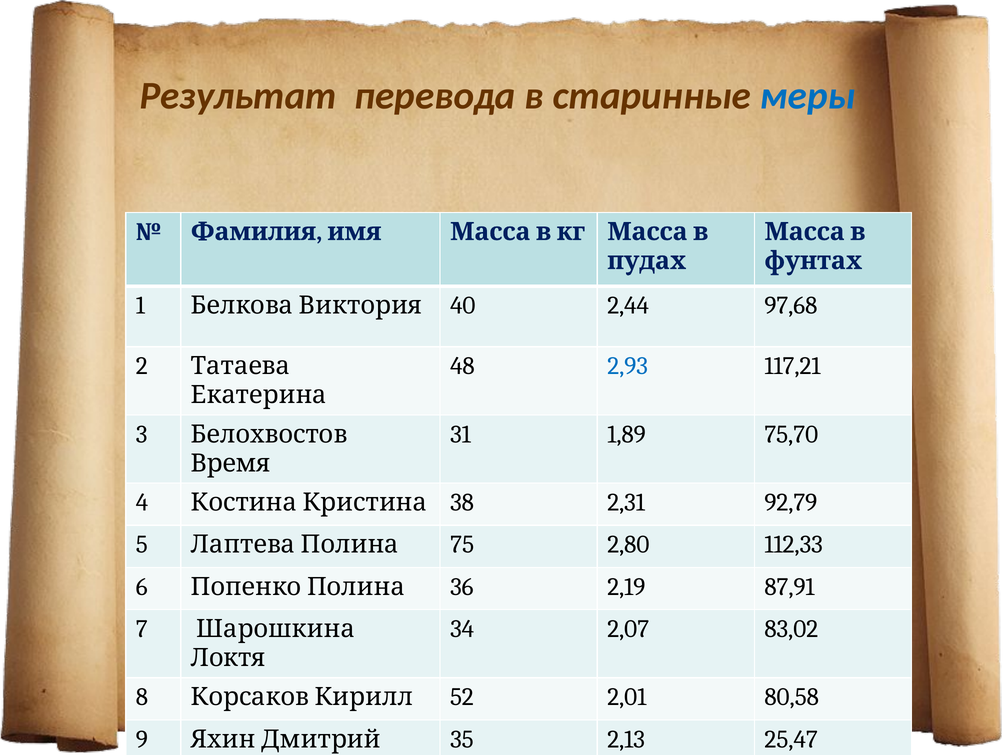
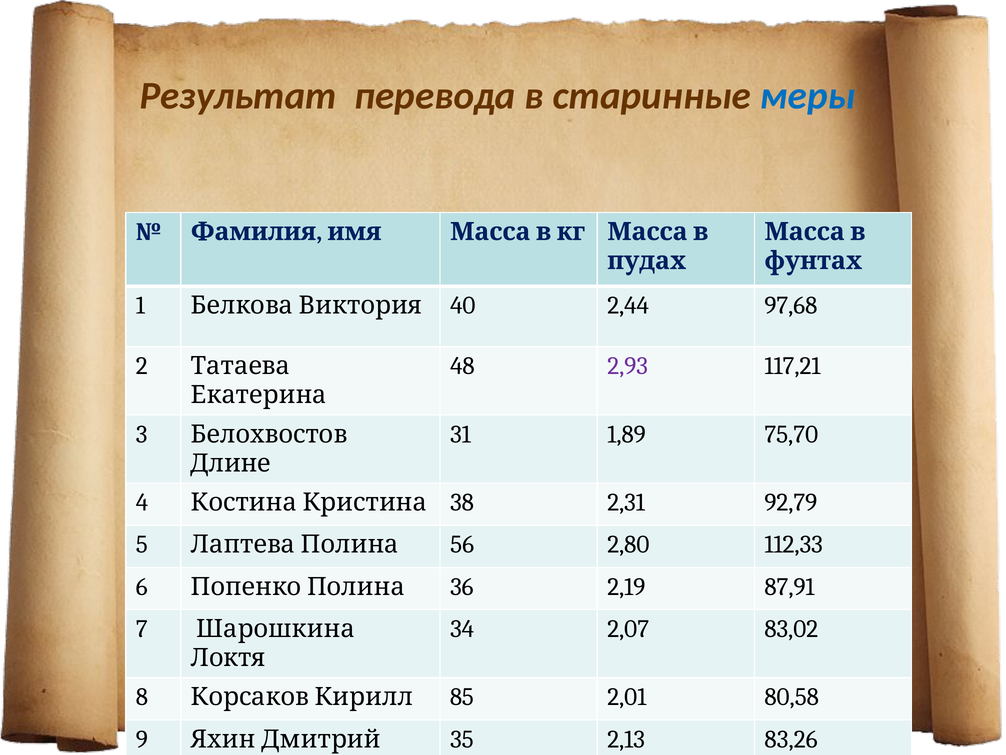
2,93 colour: blue -> purple (628, 366)
Время: Время -> Длине (231, 463)
75: 75 -> 56 (462, 544)
52: 52 -> 85 (462, 697)
25,47: 25,47 -> 83,26 (791, 739)
